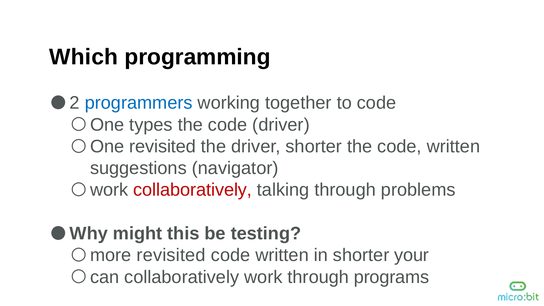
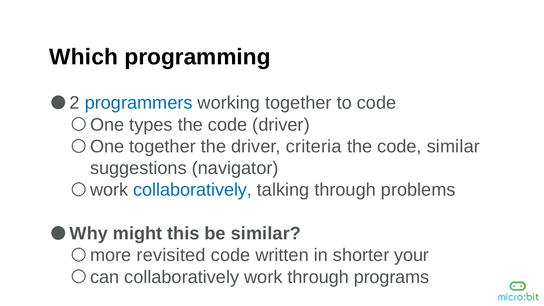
One revisited: revisited -> together (163, 146)
driver shorter: shorter -> criteria (314, 146)
the code written: written -> similar (453, 146)
collaboratively colour: red -> blue (193, 190)
be testing: testing -> similar (266, 234)
